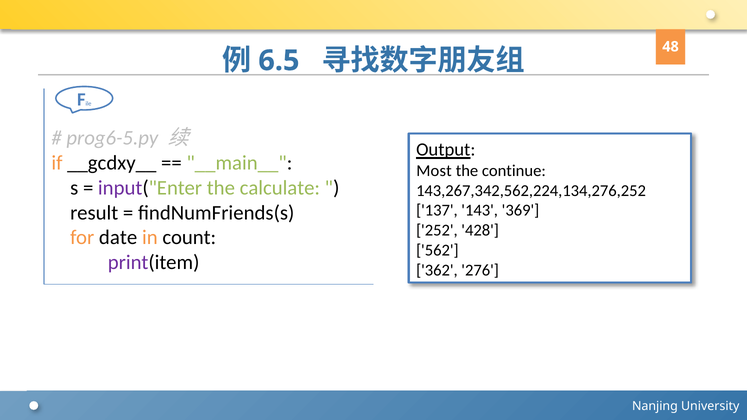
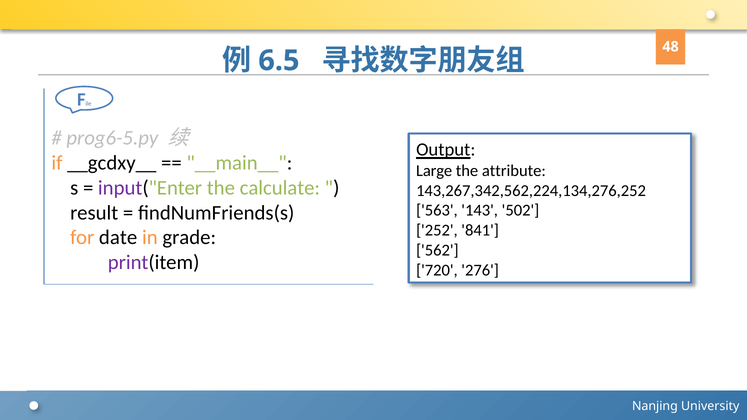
Most: Most -> Large (434, 171)
continue: continue -> attribute (514, 171)
137: 137 -> 563 (437, 211)
369: 369 -> 502 (521, 211)
428: 428 -> 841 (480, 231)
count: count -> grade (189, 238)
362: 362 -> 720 (437, 270)
